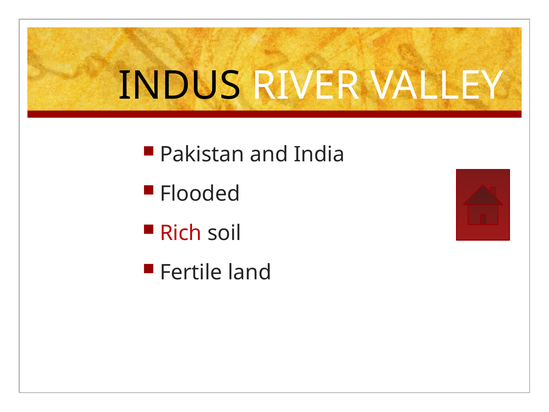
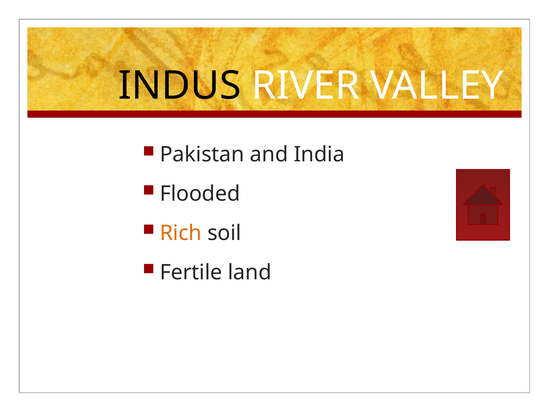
Rich colour: red -> orange (181, 233)
